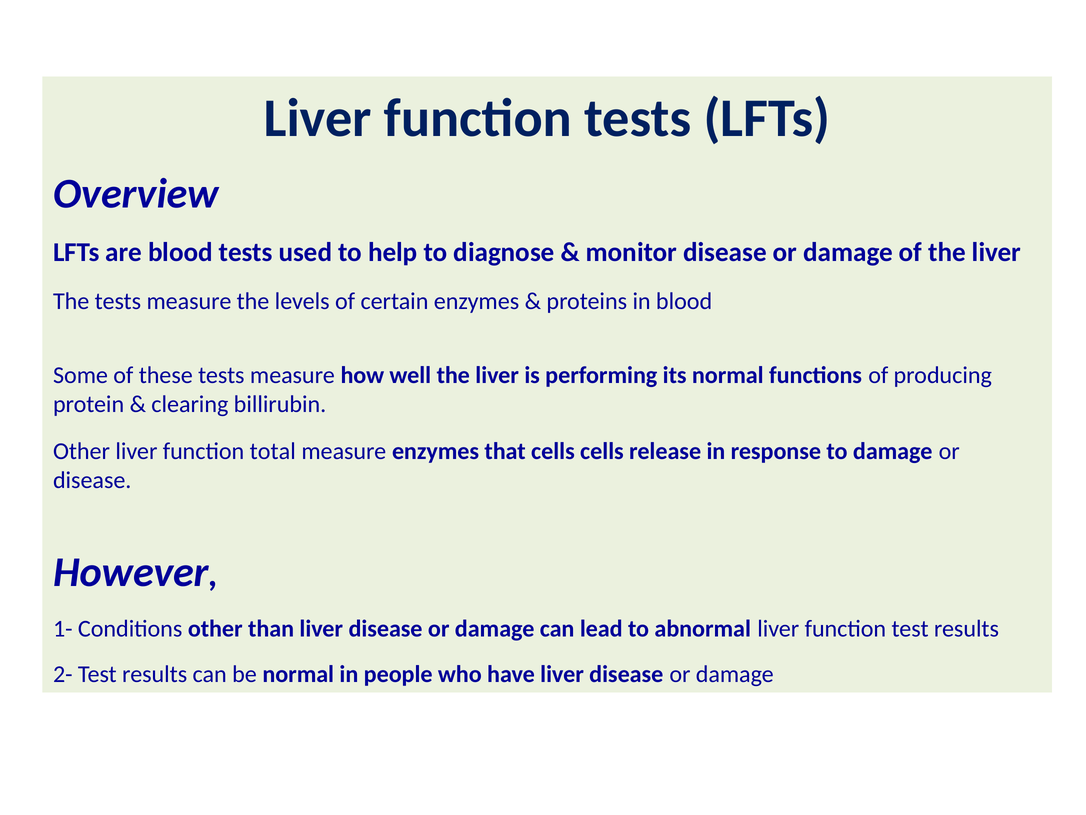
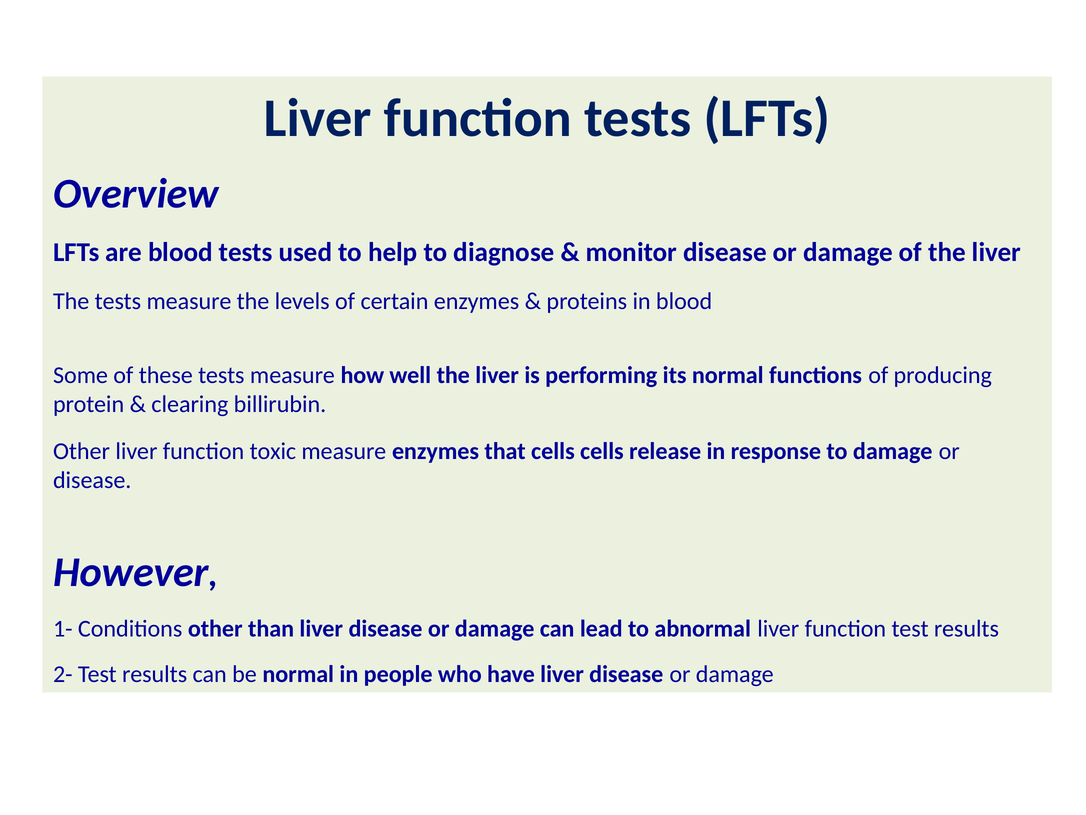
total: total -> toxic (273, 451)
